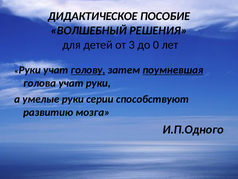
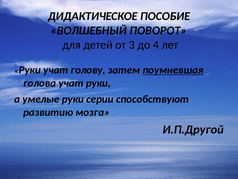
РЕШЕНИЯ: РЕШЕНИЯ -> ПОВОРОТ (158, 30)
0: 0 -> 4 (156, 45)
голову underline: present -> none (88, 70)
И.П.Одного: И.П.Одного -> И.П.Другой (193, 129)
